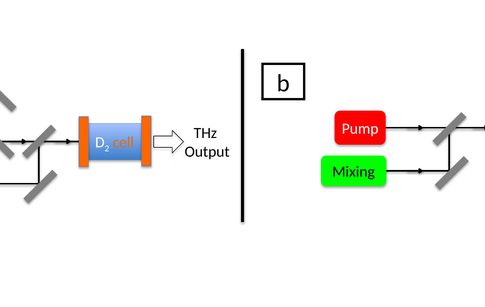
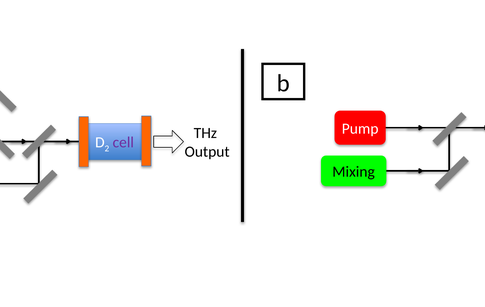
cell colour: orange -> purple (123, 142)
